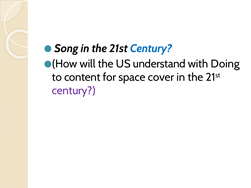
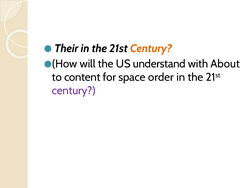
Song: Song -> Their (66, 48)
Century colour: blue -> orange (151, 48)
Doing: Doing -> About (225, 64)
cover: cover -> order (161, 77)
